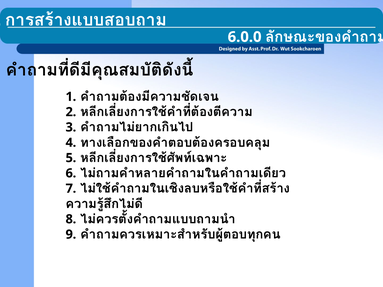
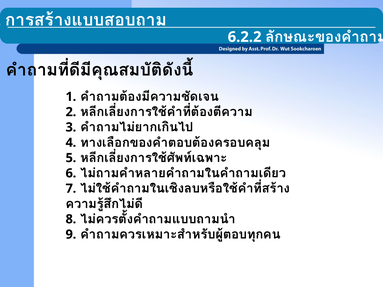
6.0.0: 6.0.0 -> 6.2.2 (245, 37)
